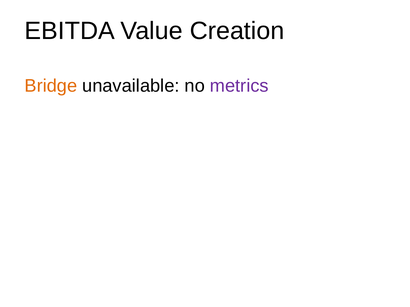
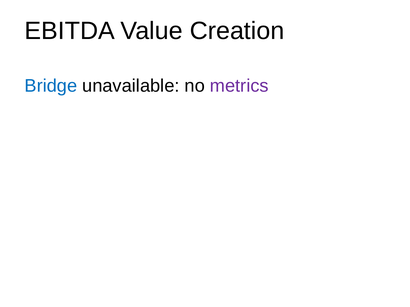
Bridge colour: orange -> blue (51, 86)
